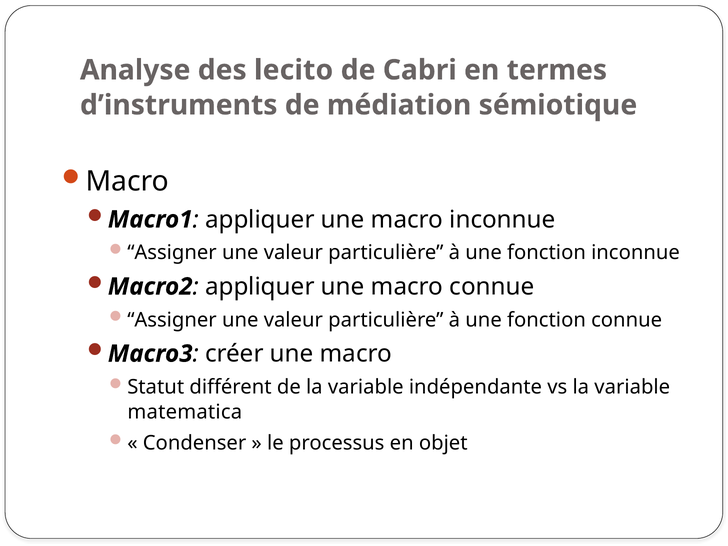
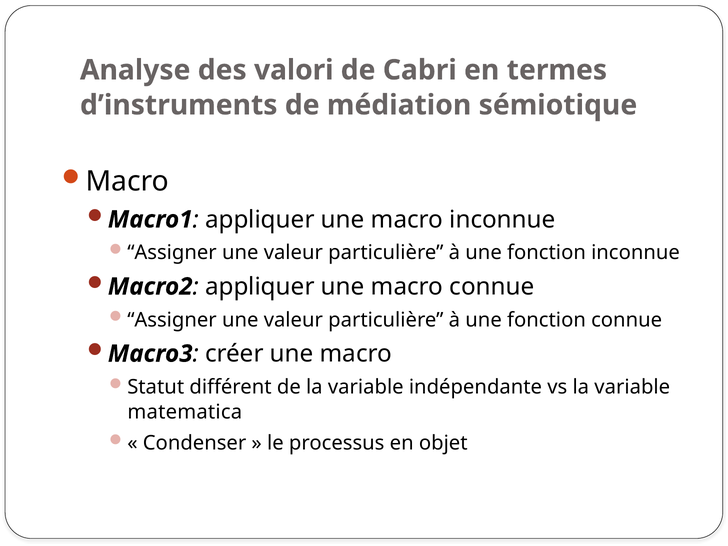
lecito: lecito -> valori (294, 70)
